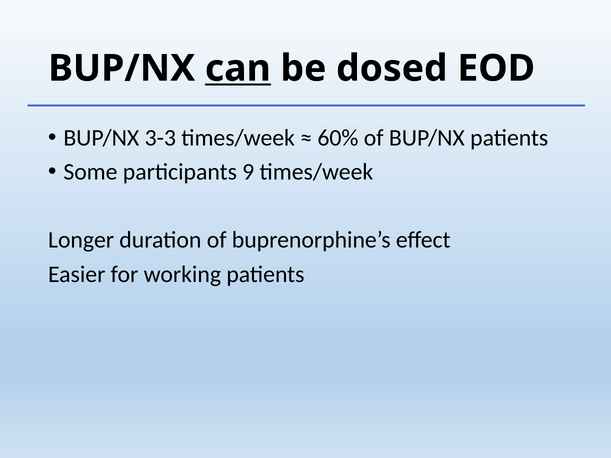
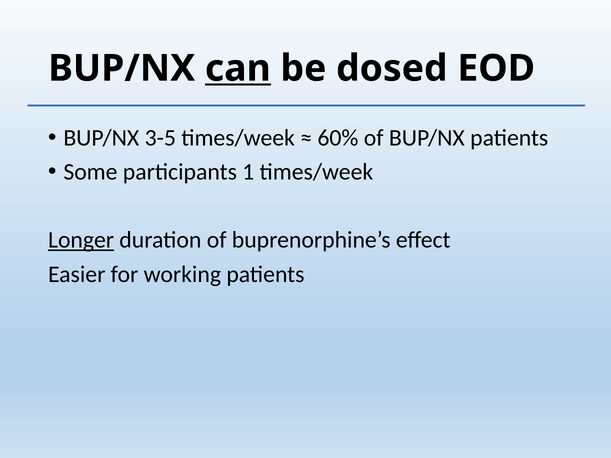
3-3: 3-3 -> 3-5 (160, 138)
9: 9 -> 1 (248, 172)
Longer underline: none -> present (81, 240)
